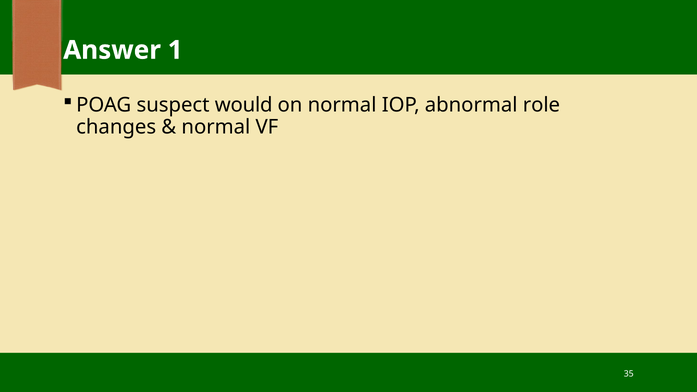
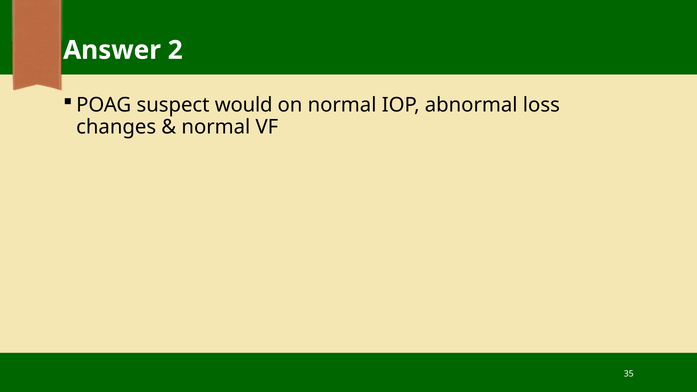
1: 1 -> 2 (175, 50)
role: role -> loss (541, 105)
